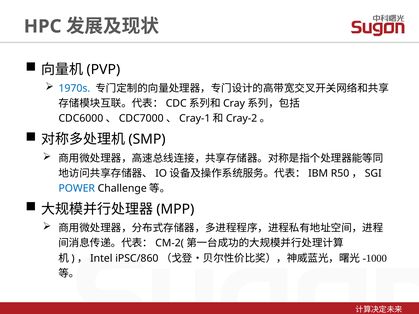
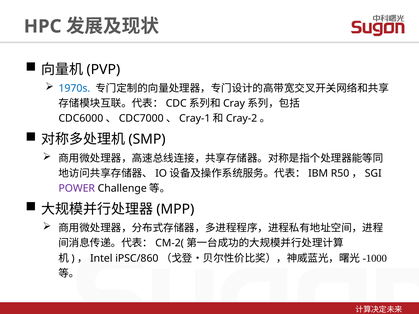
POWER colour: blue -> purple (77, 189)
